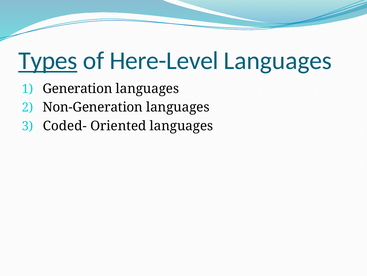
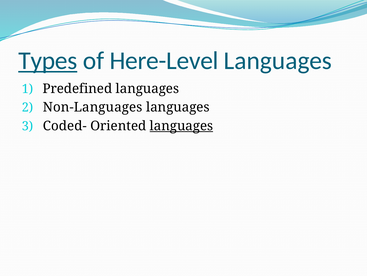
Generation: Generation -> Predefined (77, 88)
Non-Generation: Non-Generation -> Non-Languages (93, 107)
languages underline: none -> present (181, 126)
